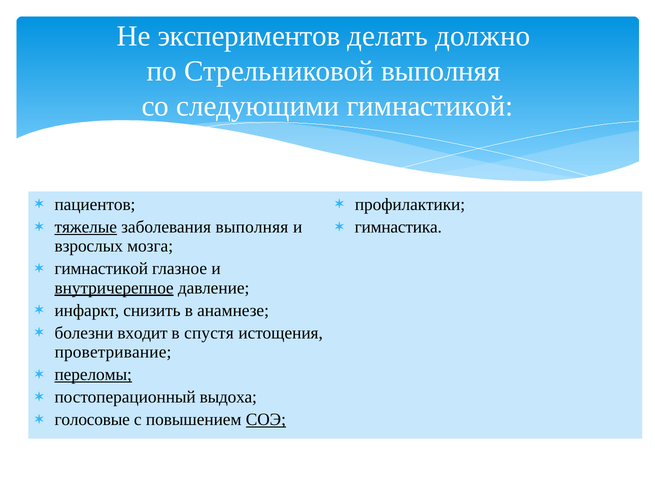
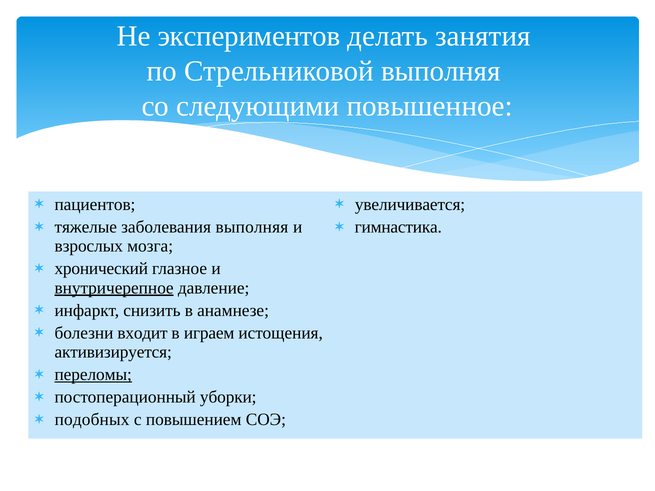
должно: должно -> занятия (483, 36)
следующими гимнастикой: гимнастикой -> повышенное (430, 106)
профилактики: профилактики -> увеличивается (410, 205)
тяжелые underline: present -> none (86, 227)
гимнастикой: гимнастикой -> хронический (101, 269)
спустя: спустя -> играем (209, 333)
проветривание: проветривание -> активизируется (113, 352)
выдоха: выдоха -> уборки (228, 397)
голосовые: голосовые -> подобных (92, 420)
СОЭ underline: present -> none (266, 420)
